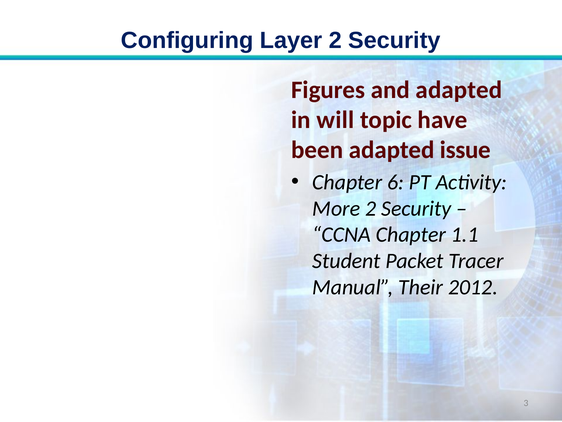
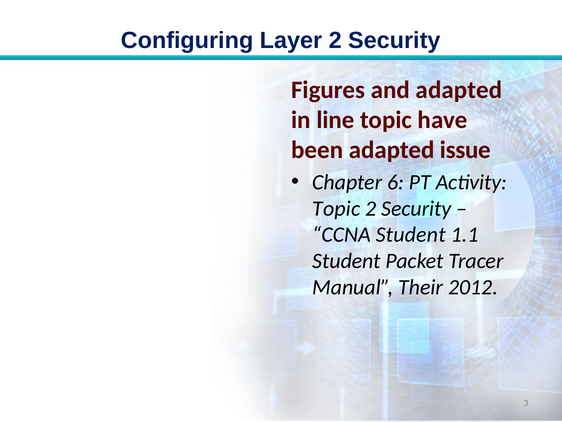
will: will -> line (335, 120)
More: More -> Topic (336, 208)
CCNA Chapter: Chapter -> Student (411, 234)
